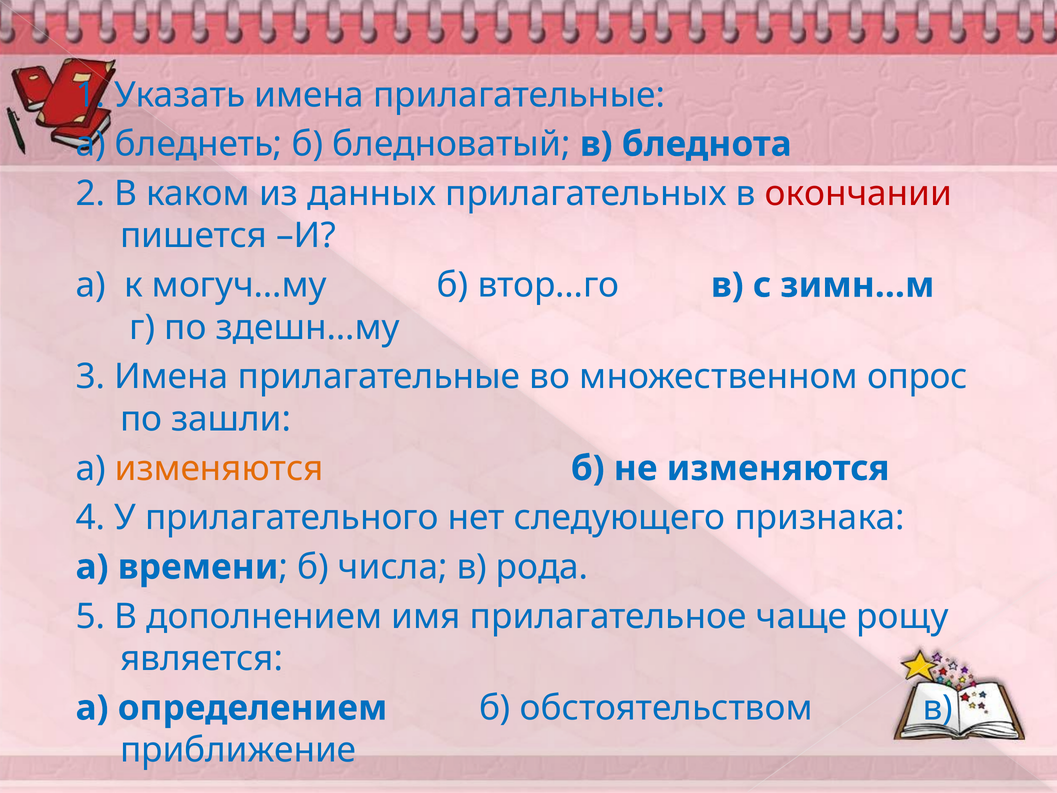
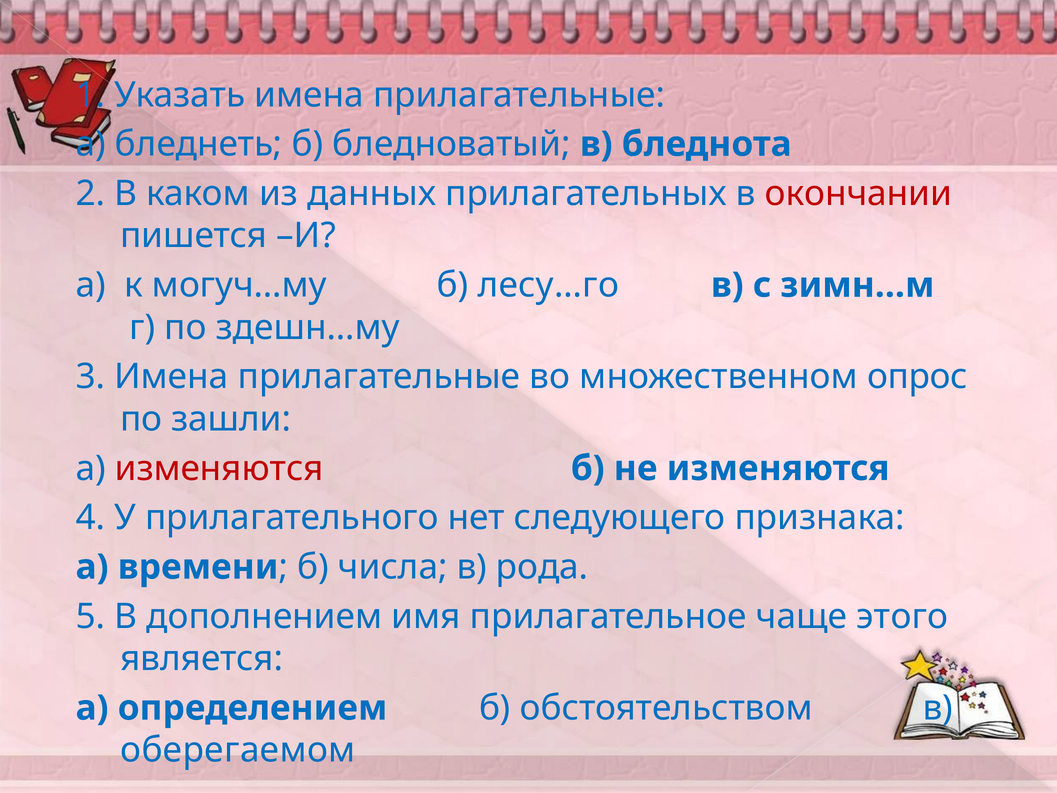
втор…го: втор…го -> лесу…го (548, 285)
изменяются colour: orange -> red (219, 468)
рощу: рощу -> этого (902, 616)
приближение: приближение -> оберегаемом (238, 750)
